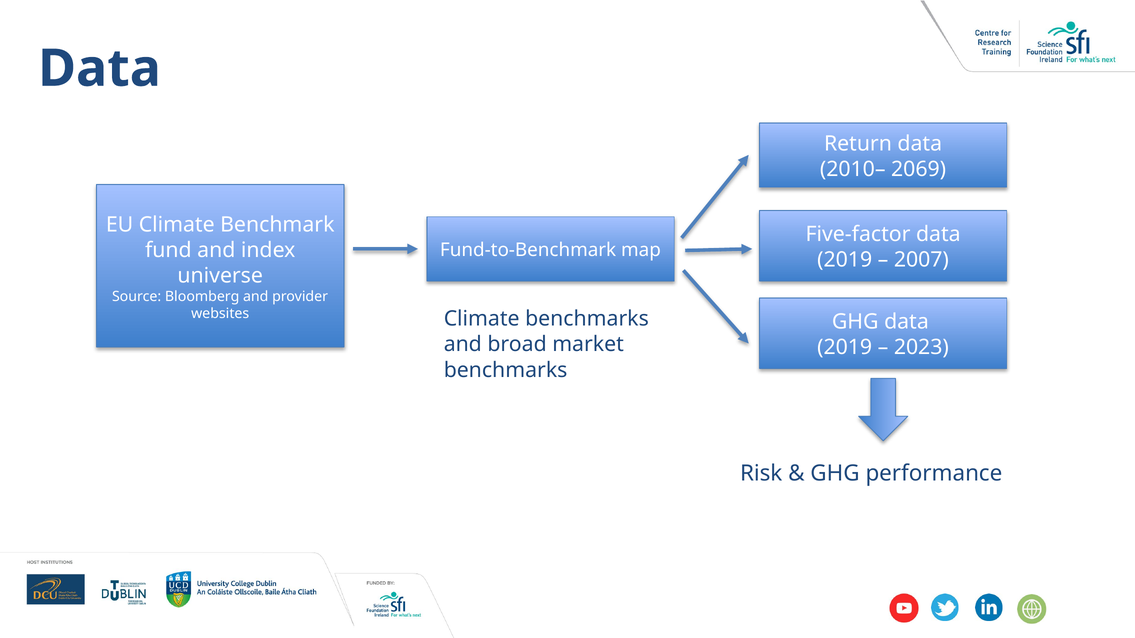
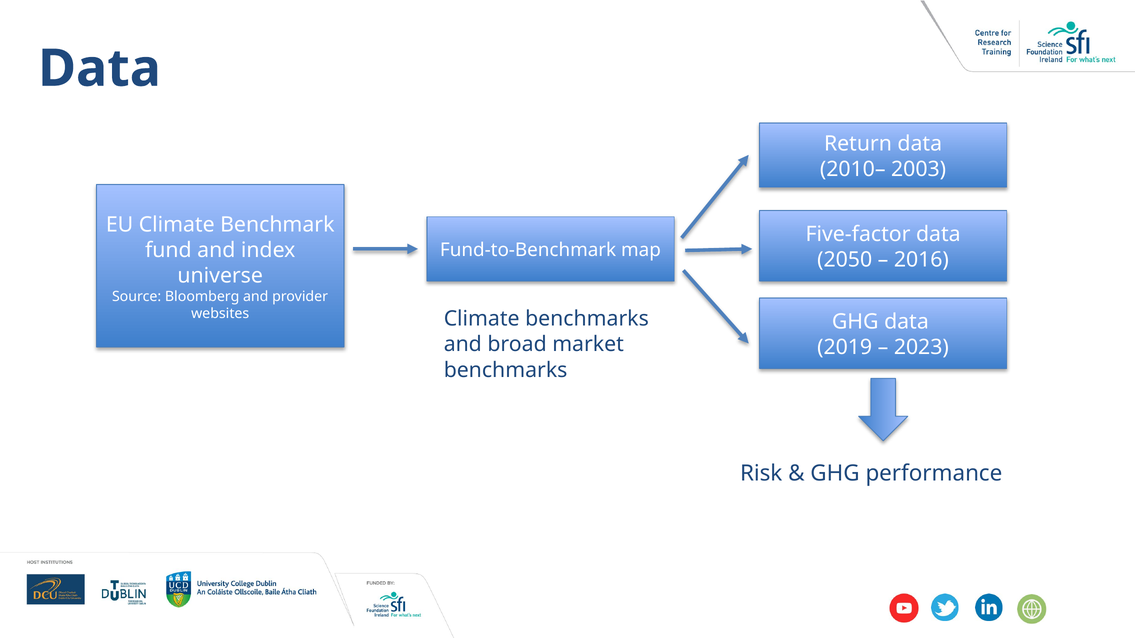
2069: 2069 -> 2003 (919, 170)
2019: 2019 -> 2050 (845, 260)
2007: 2007 -> 2016 (921, 260)
